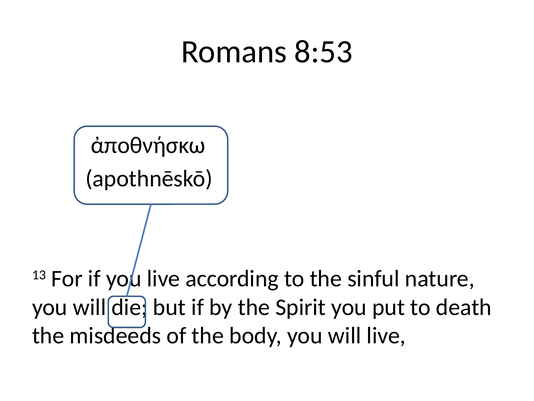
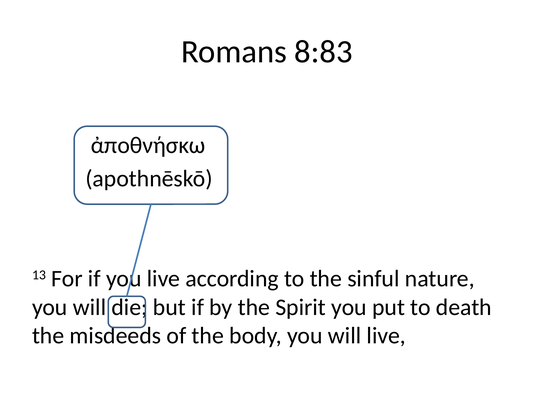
8:53: 8:53 -> 8:83 (323, 52)
